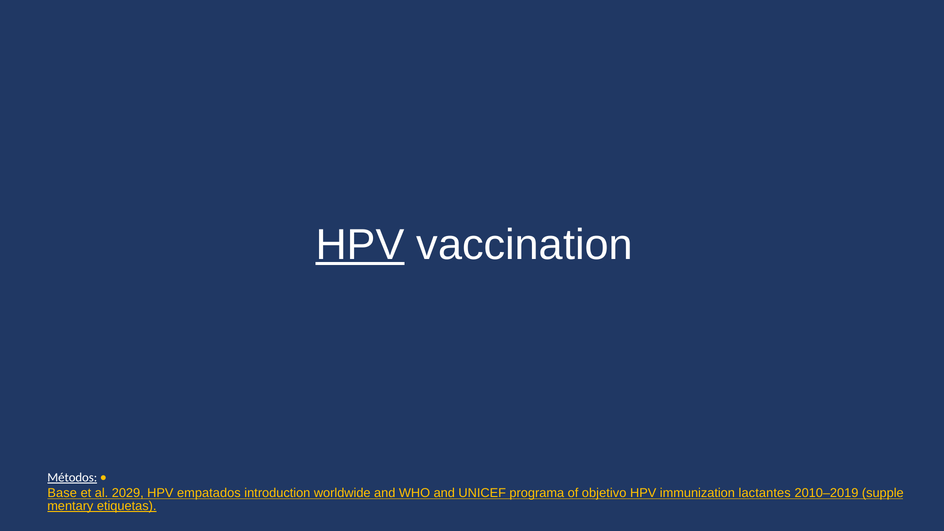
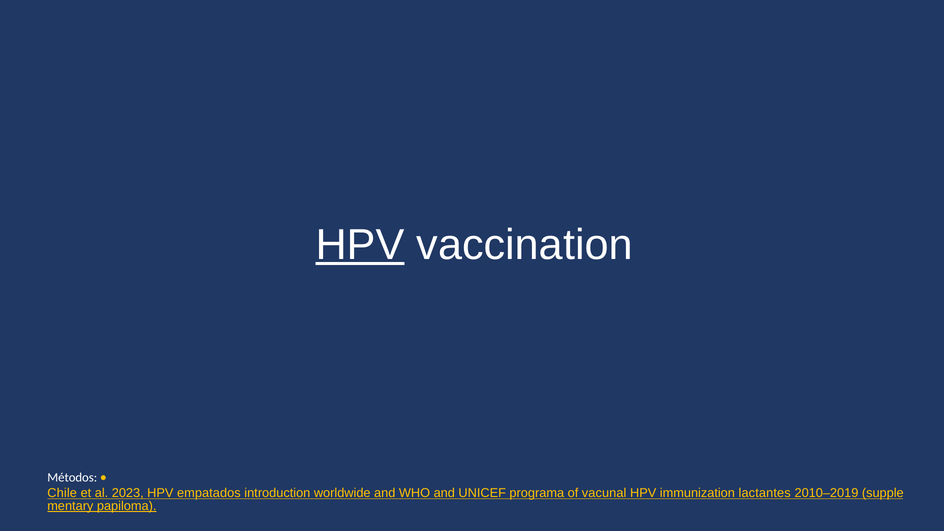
Métodos underline: present -> none (72, 477)
Base: Base -> Chile (62, 493)
2029: 2029 -> 2023 (128, 493)
objetivo: objetivo -> vacunal (604, 493)
etiquetas: etiquetas -> papiloma (127, 506)
